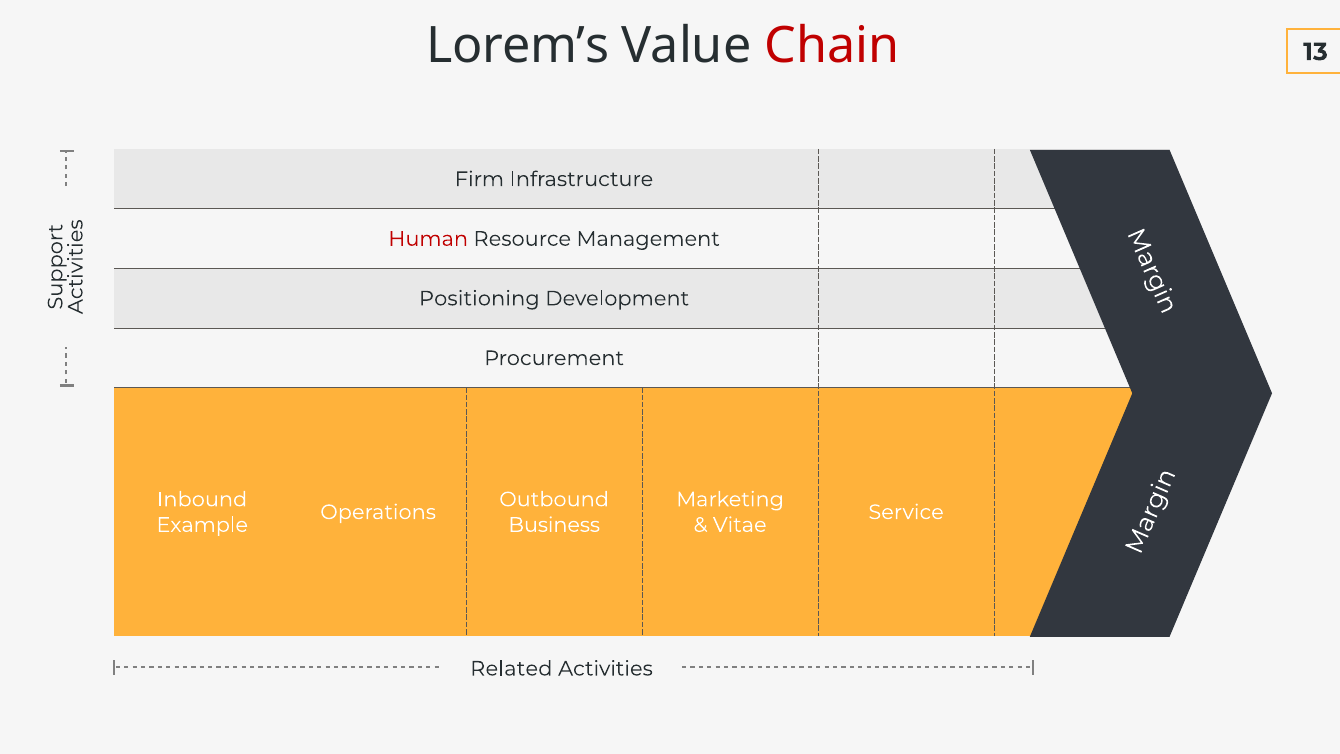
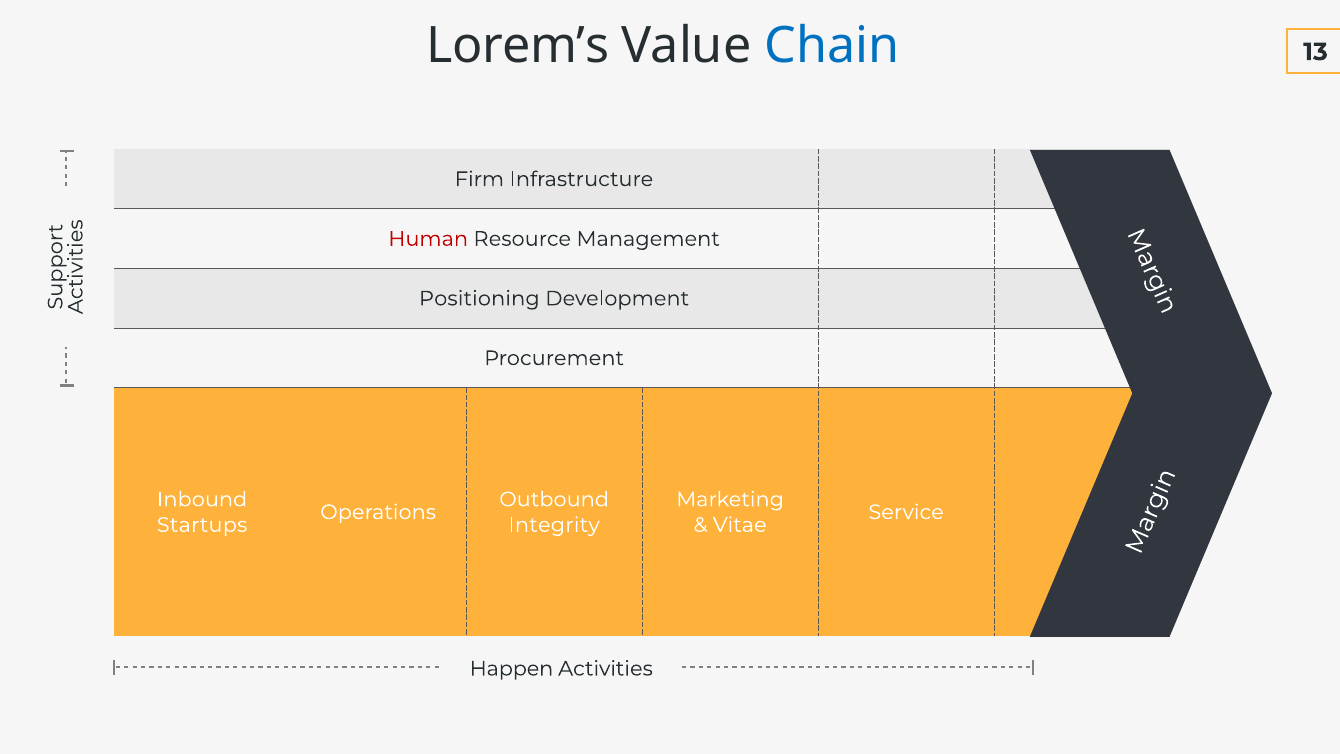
Chain colour: red -> blue (832, 46)
Example: Example -> Startups (202, 525)
Business: Business -> Integrity (554, 525)
Related: Related -> Happen (512, 668)
